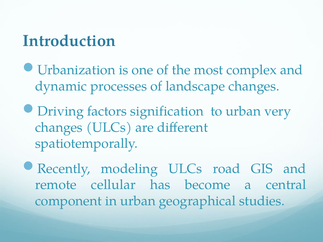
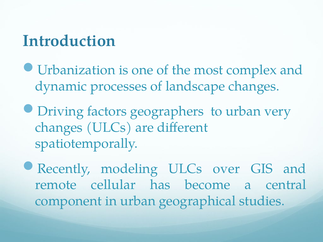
signification: signification -> geographers (167, 111)
road: road -> over (226, 169)
